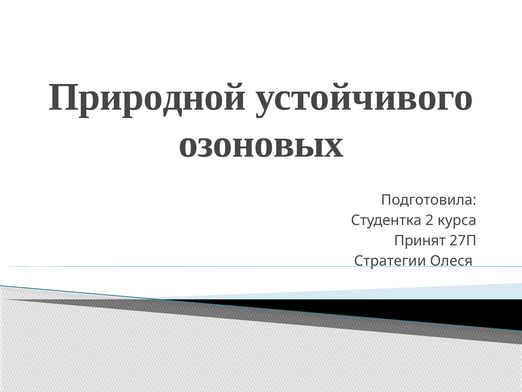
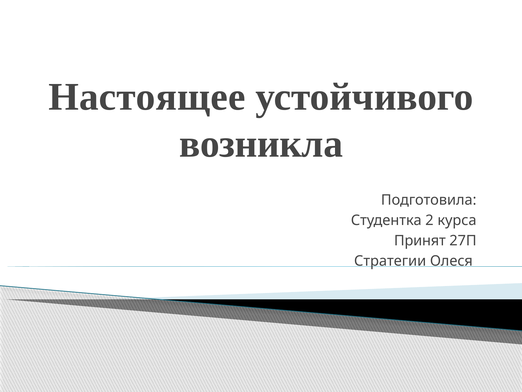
Природной: Природной -> Настоящее (147, 97)
озоновых: озоновых -> возникла (261, 144)
